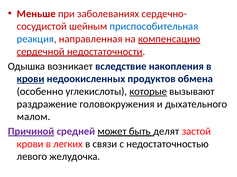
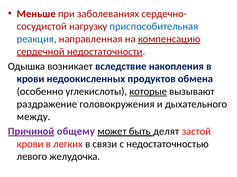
шейным: шейным -> нагрузку (88, 26)
крови underline: present -> none (31, 79)
малом: малом -> между (34, 117)
средней: средней -> общему (76, 132)
